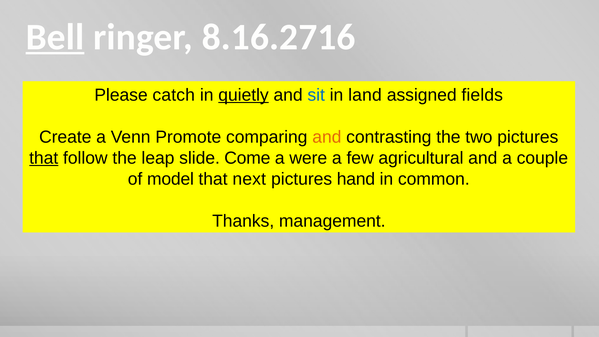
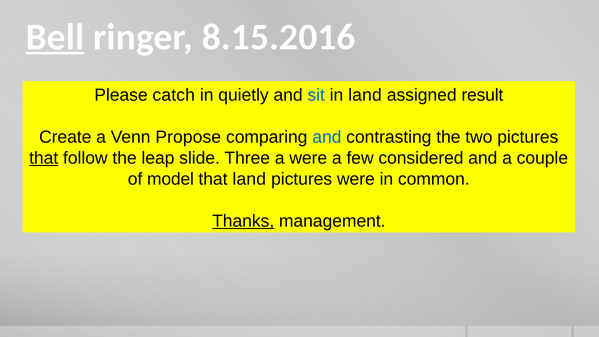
8.16.2716: 8.16.2716 -> 8.15.2016 (279, 37)
quietly underline: present -> none (244, 95)
fields: fields -> result (482, 95)
Promote: Promote -> Propose (188, 137)
and colour: orange -> blue (327, 137)
Come: Come -> Three (247, 158)
agricultural: agricultural -> considered (421, 158)
that next: next -> land (249, 179)
pictures hand: hand -> were (356, 179)
Thanks underline: none -> present (243, 221)
